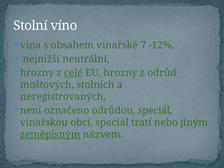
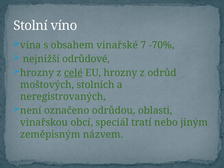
-12%: -12% -> -70% (162, 45)
neutrální: neutrální -> odrůdové (86, 59)
odrůdou speciál: speciál -> oblasti (155, 111)
zeměpisným underline: present -> none (50, 134)
